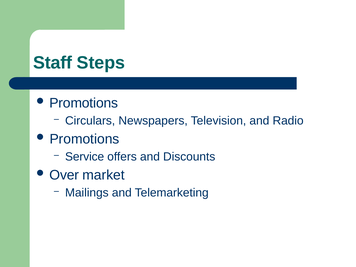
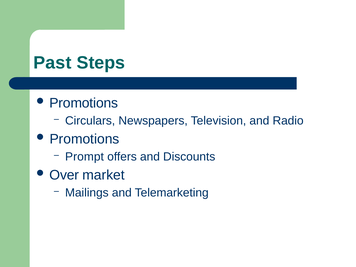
Staff: Staff -> Past (52, 63)
Service: Service -> Prompt (85, 157)
